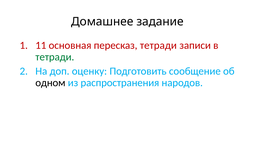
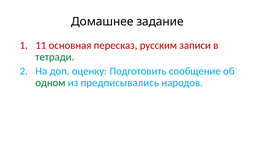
пересказ тетради: тетради -> русским (158, 45)
одном colour: black -> green (50, 83)
распространения: распространения -> предписывались (120, 83)
